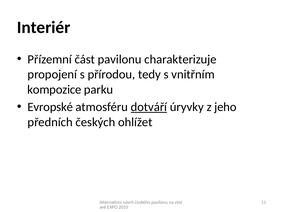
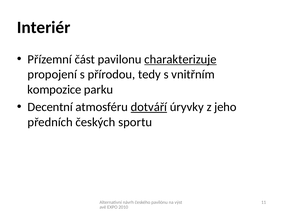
charakterizuje underline: none -> present (180, 59)
Evropské: Evropské -> Decentní (50, 107)
ohlížet: ohlížet -> sportu (135, 122)
